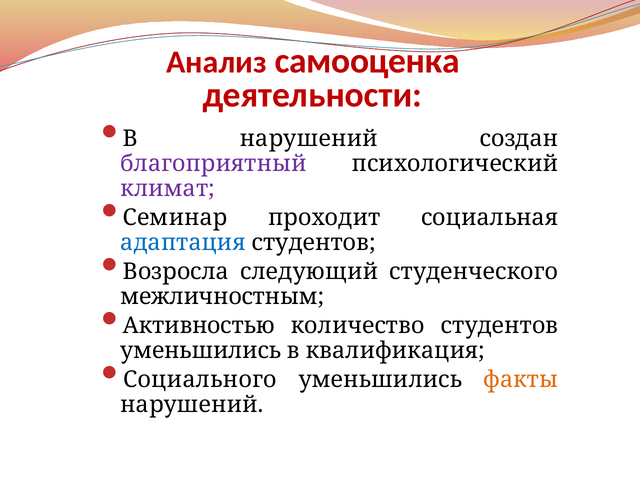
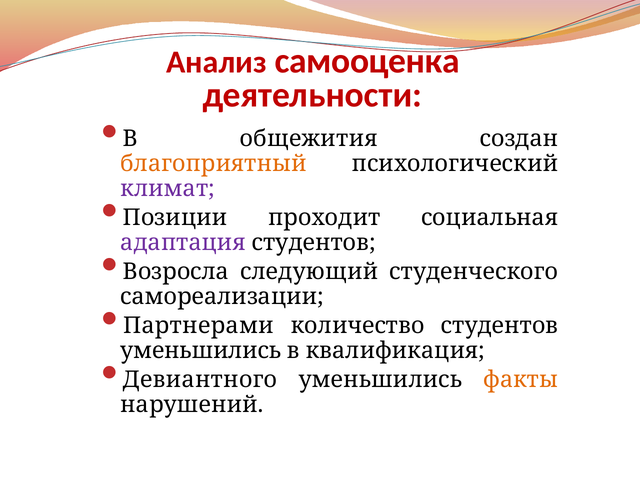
В нарушений: нарушений -> общежития (309, 139)
благоприятный colour: purple -> orange (214, 164)
Семинар: Семинар -> Позиции (175, 218)
адаптация colour: blue -> purple (183, 243)
межличностным: межличностным -> самореализации (222, 297)
Активностью: Активностью -> Партнерами (199, 326)
Социального: Социального -> Девиантного (200, 380)
